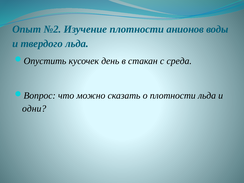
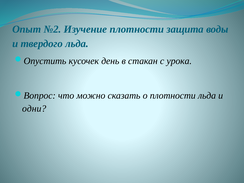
анионов: анионов -> защита (185, 29)
среда: среда -> урока (179, 61)
